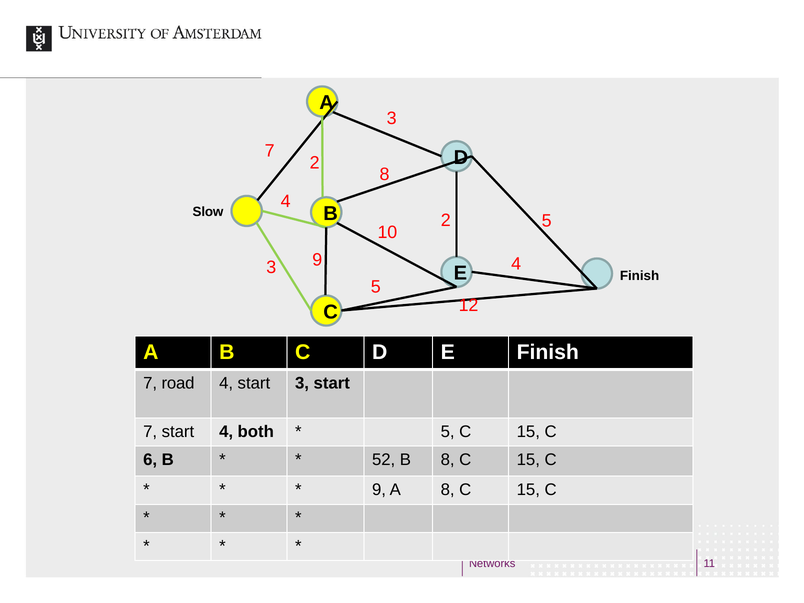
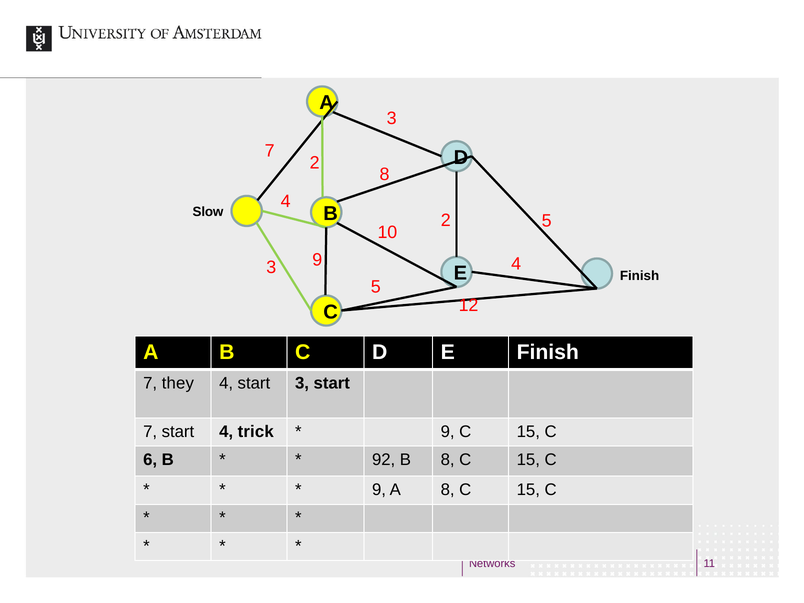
road: road -> they (178, 383)
both: both -> trick (256, 432)
5: 5 -> 9 (448, 432)
52: 52 -> 92 (384, 460)
